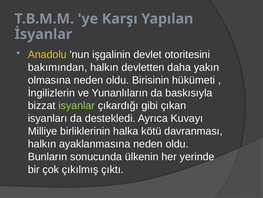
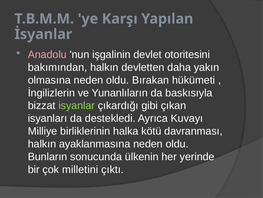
Anadolu colour: yellow -> pink (47, 54)
Birisinin: Birisinin -> Bırakan (151, 80)
çıkılmış: çıkılmış -> milletini (80, 169)
